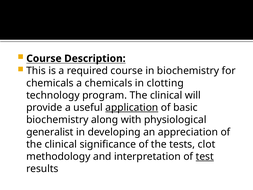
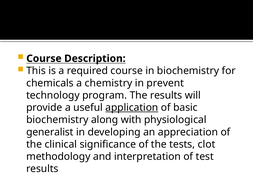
a chemicals: chemicals -> chemistry (109, 83)
clotting: clotting -> prevent (165, 83)
program The clinical: clinical -> results (166, 95)
test underline: present -> none (205, 156)
